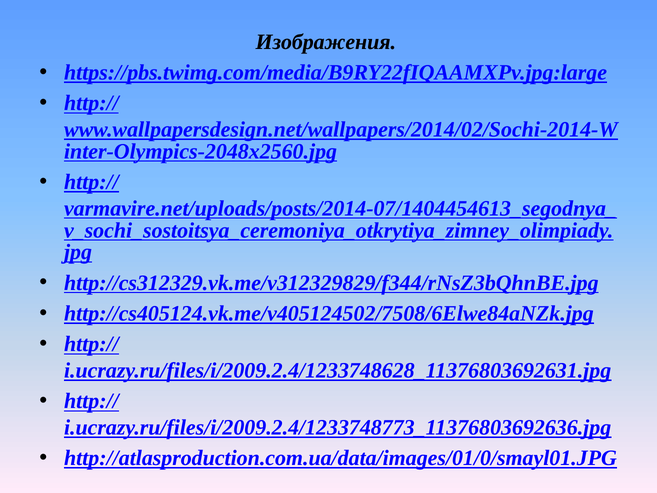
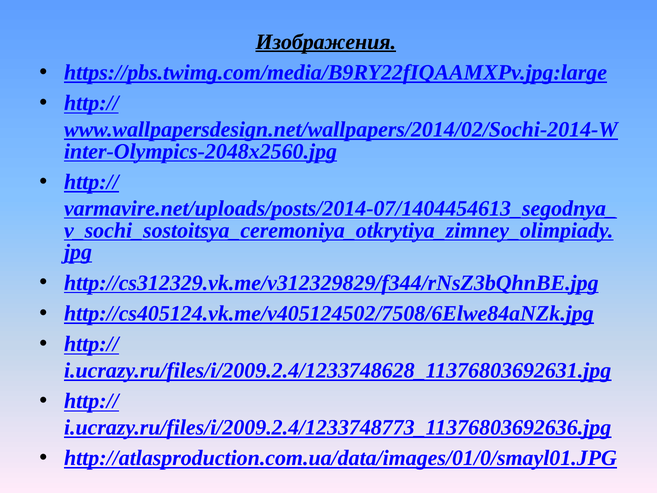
Изображения underline: none -> present (326, 42)
